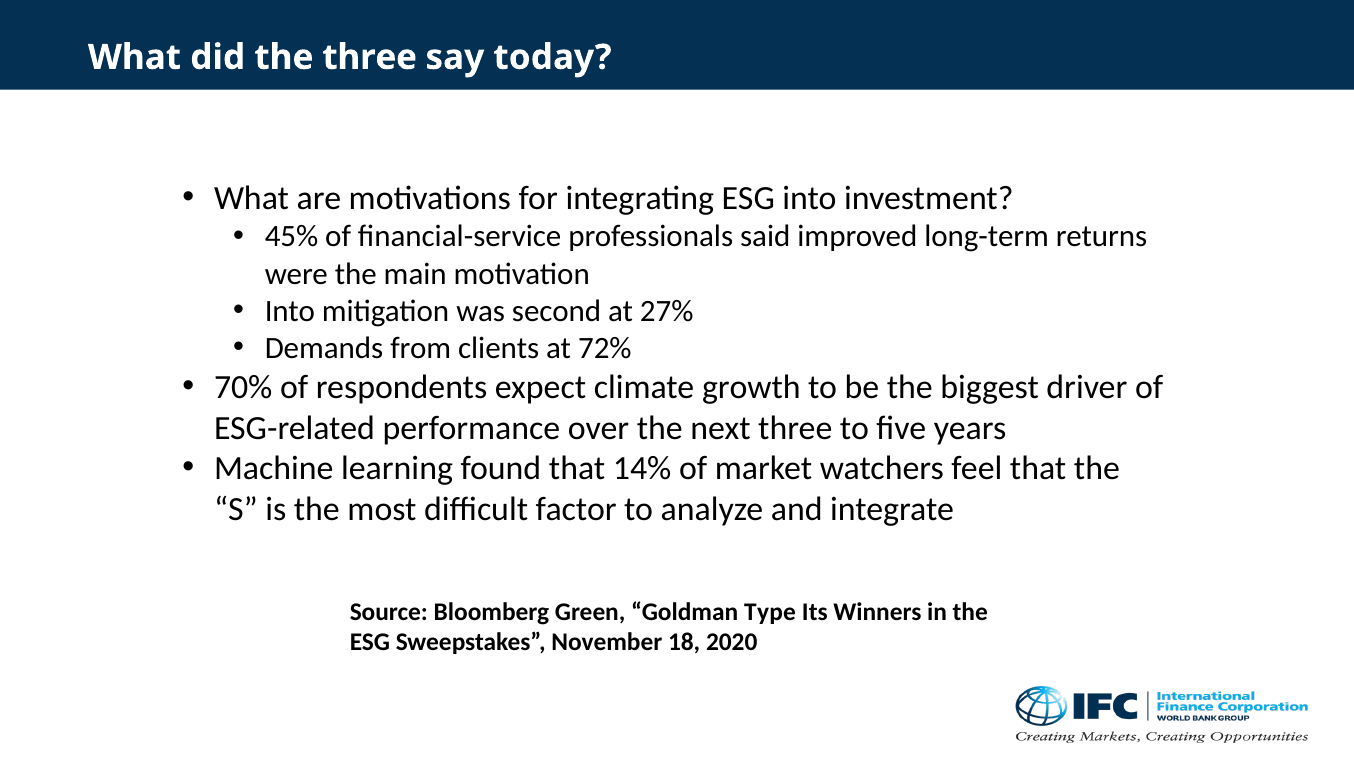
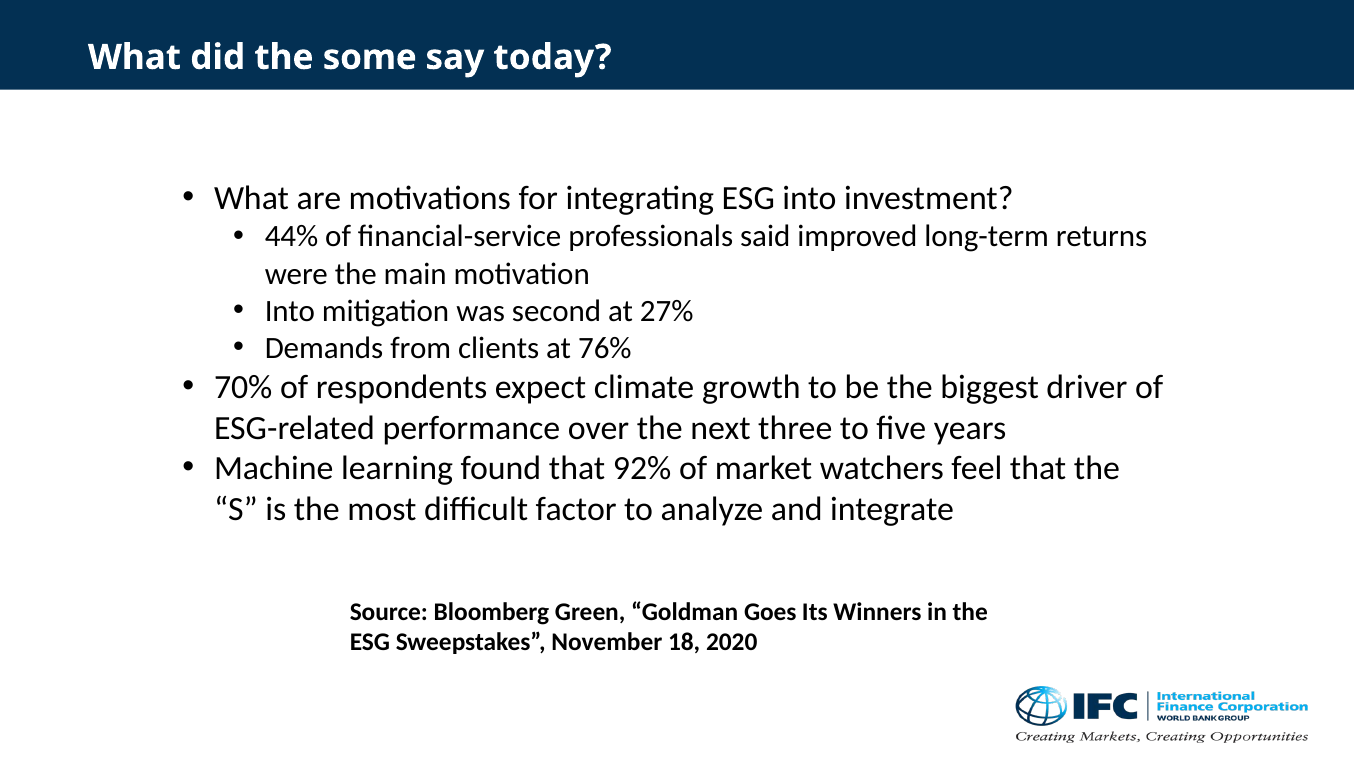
the three: three -> some (370, 57)
45%: 45% -> 44% (292, 237)
72%: 72% -> 76% (605, 349)
14%: 14% -> 92% (642, 469)
Type: Type -> Goes (770, 613)
